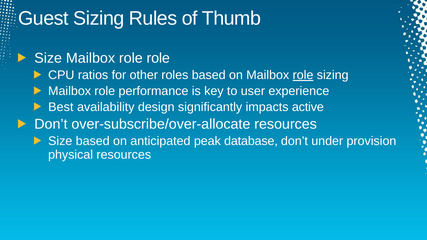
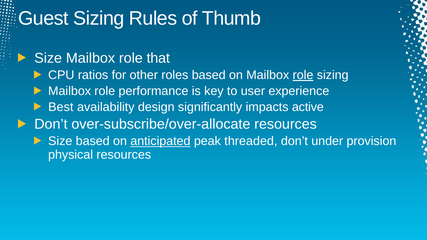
role role: role -> that (158, 58)
anticipated underline: none -> present (160, 141)
database: database -> threaded (251, 141)
